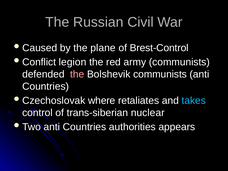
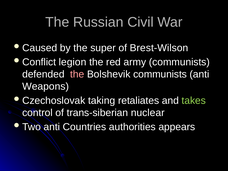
plane: plane -> super (103, 48)
Brest-Control: Brest-Control -> Brest-Wilson (159, 48)
Countries: Countries -> Weapons (46, 86)
where: where -> taking (102, 101)
takes colour: light blue -> light green (194, 101)
